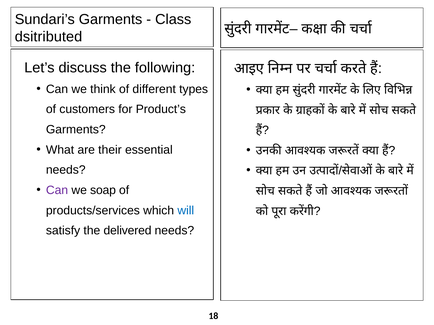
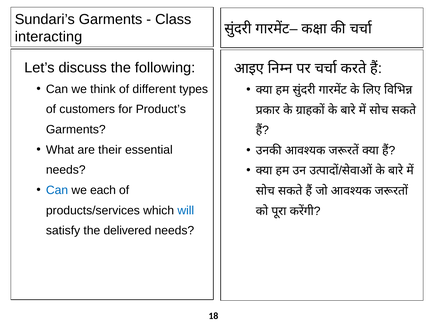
dsitributed: dsitributed -> interacting (49, 37)
Can colour: purple -> blue (57, 190)
soap: soap -> each (103, 190)
